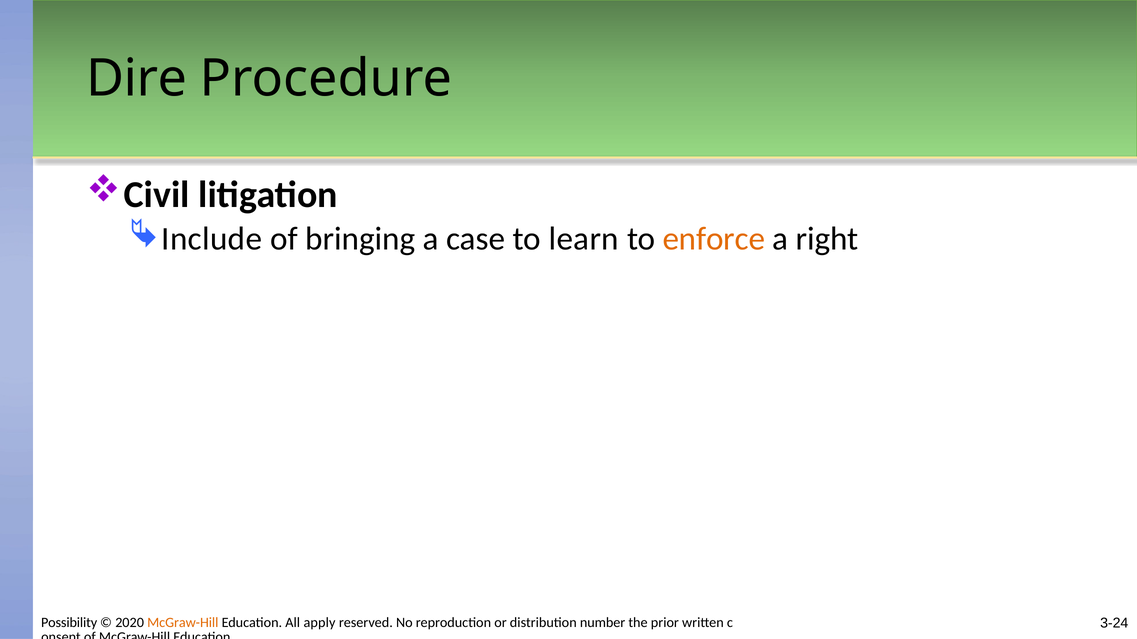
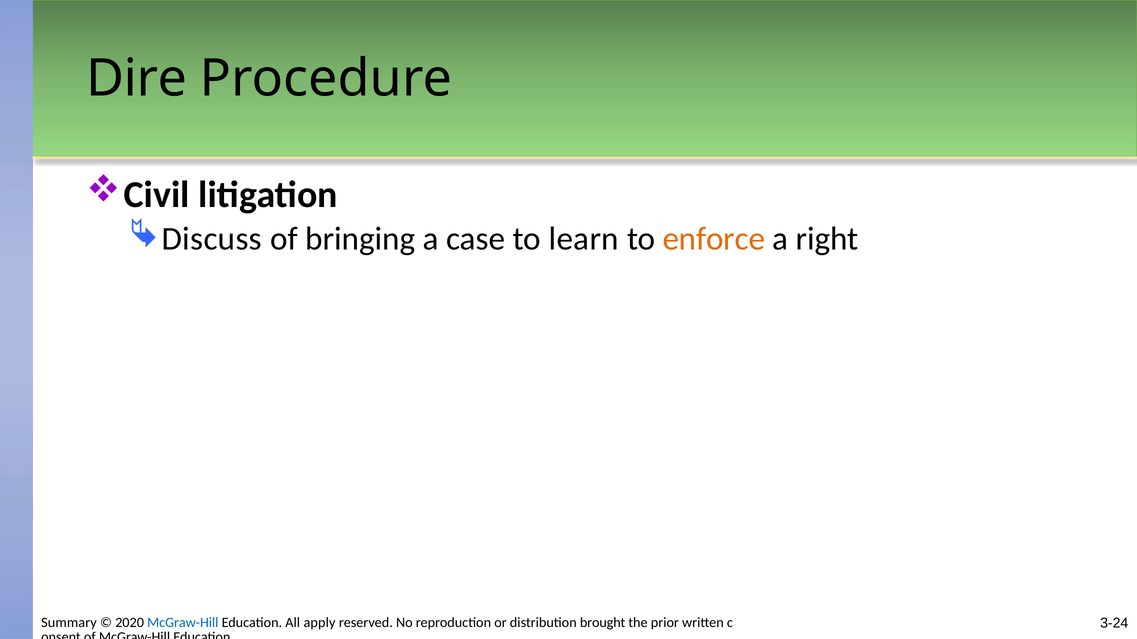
Include: Include -> Discuss (212, 239)
Possibility: Possibility -> Summary (69, 623)
McGraw-Hill colour: orange -> blue (183, 623)
number: number -> brought (603, 623)
